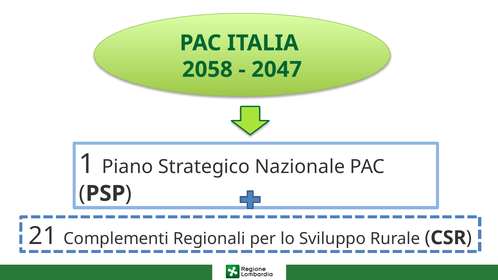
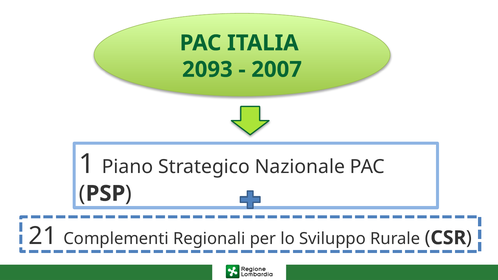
2058: 2058 -> 2093 (207, 70)
2047: 2047 -> 2007 (277, 70)
